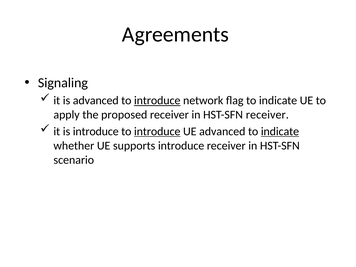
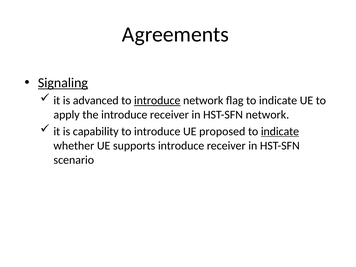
Signaling underline: none -> present (63, 83)
the proposed: proposed -> introduce (124, 115)
HST-SFN receiver: receiver -> network (267, 115)
is introduce: introduce -> capability (96, 131)
introduce underline: present -> none (157, 131)
UE advanced: advanced -> proposed (222, 131)
